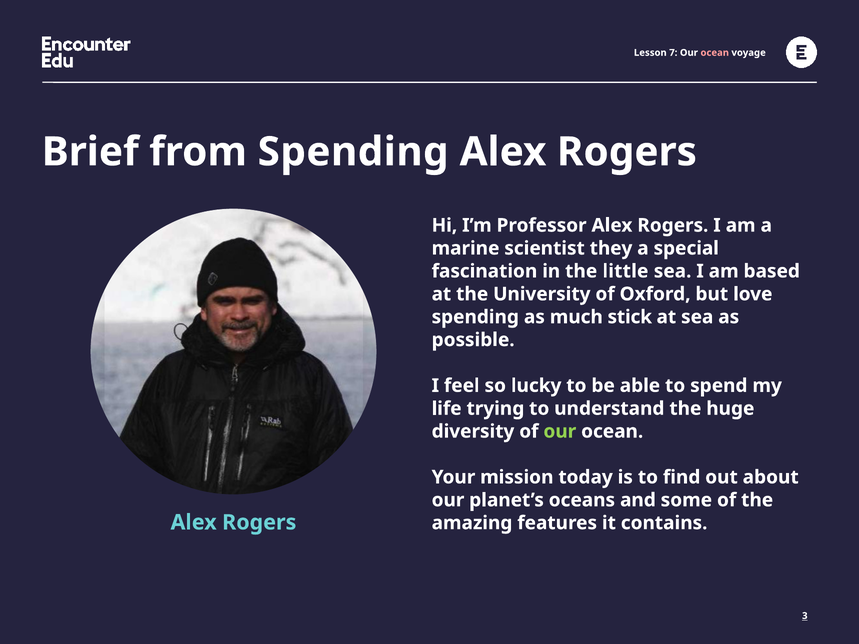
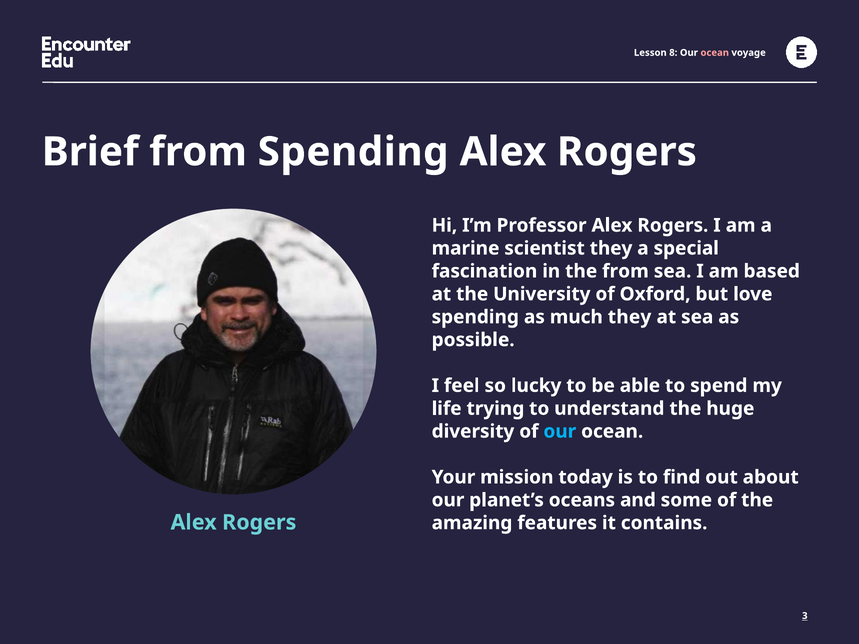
7: 7 -> 8 (673, 53)
the little: little -> from (625, 271)
much stick: stick -> they (630, 317)
our colour: light green -> light blue (560, 432)
